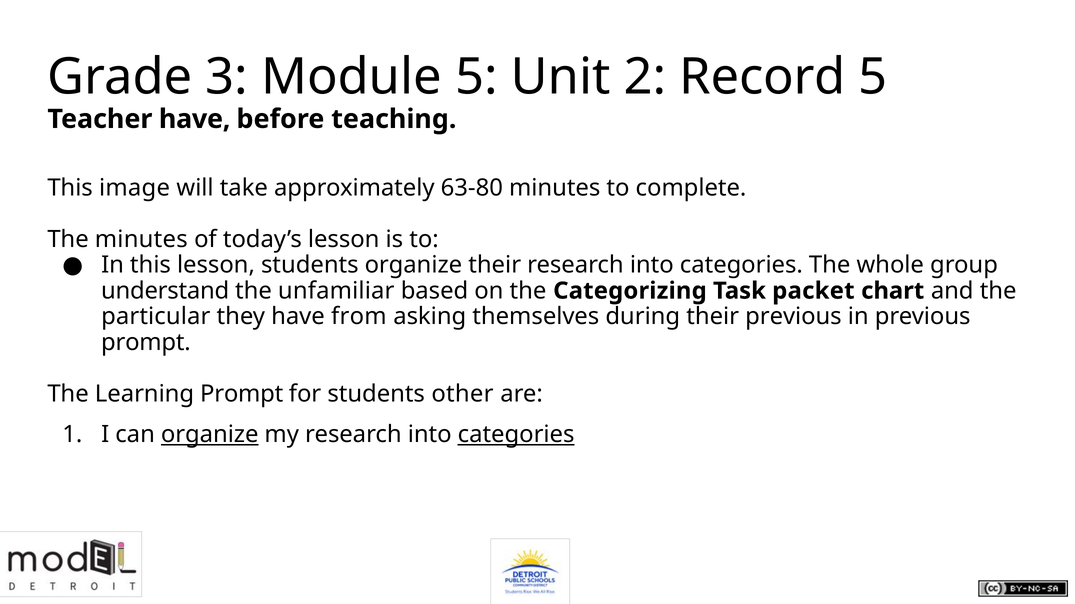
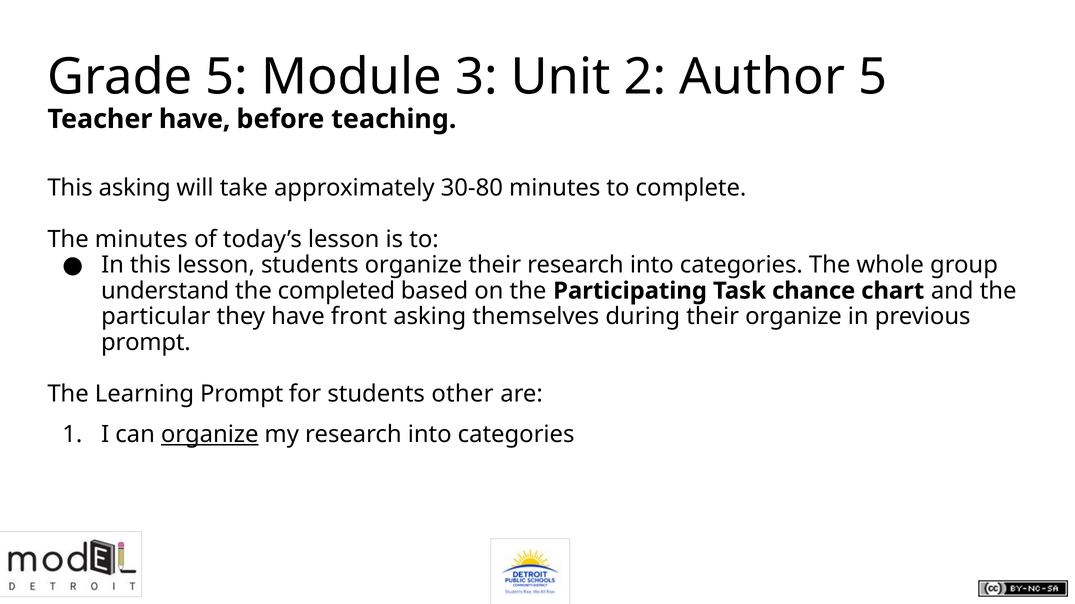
Grade 3: 3 -> 5 (227, 77)
Module 5: 5 -> 3 (476, 77)
Record: Record -> Author (762, 77)
This image: image -> asking (135, 188)
63-80: 63-80 -> 30-80 (472, 188)
unfamiliar: unfamiliar -> completed (336, 291)
Categorizing: Categorizing -> Participating (630, 291)
packet: packet -> chance (814, 291)
from: from -> front (359, 317)
their previous: previous -> organize (794, 317)
categories underline: present -> none (516, 435)
